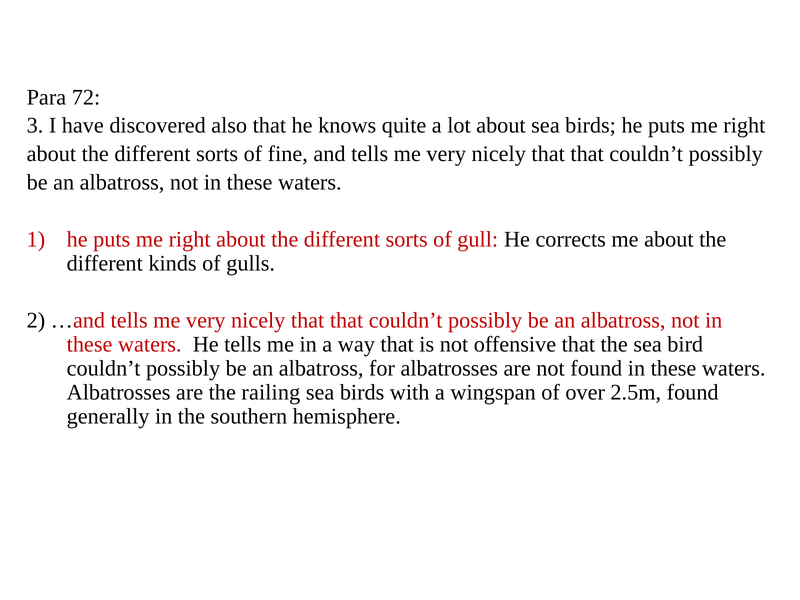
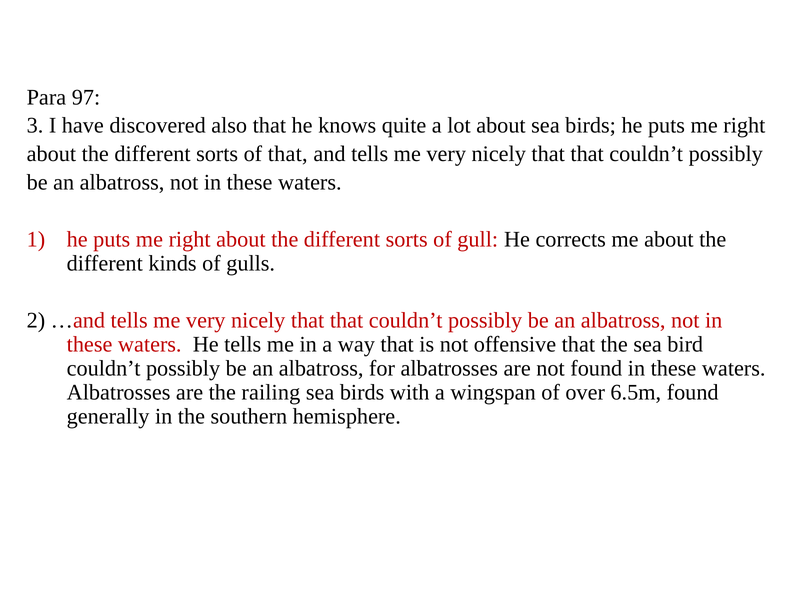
72: 72 -> 97 (86, 97)
of fine: fine -> that (288, 154)
2.5m: 2.5m -> 6.5m (636, 393)
